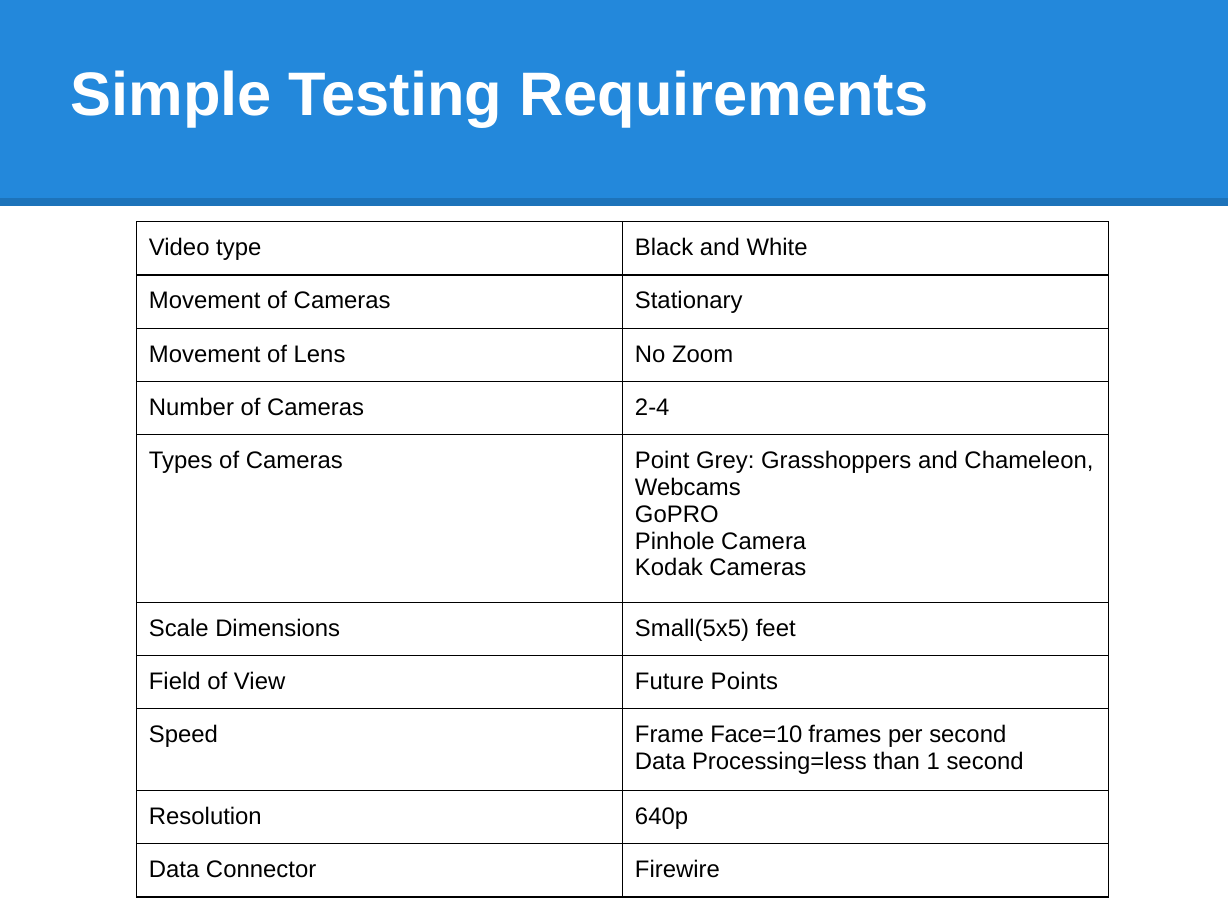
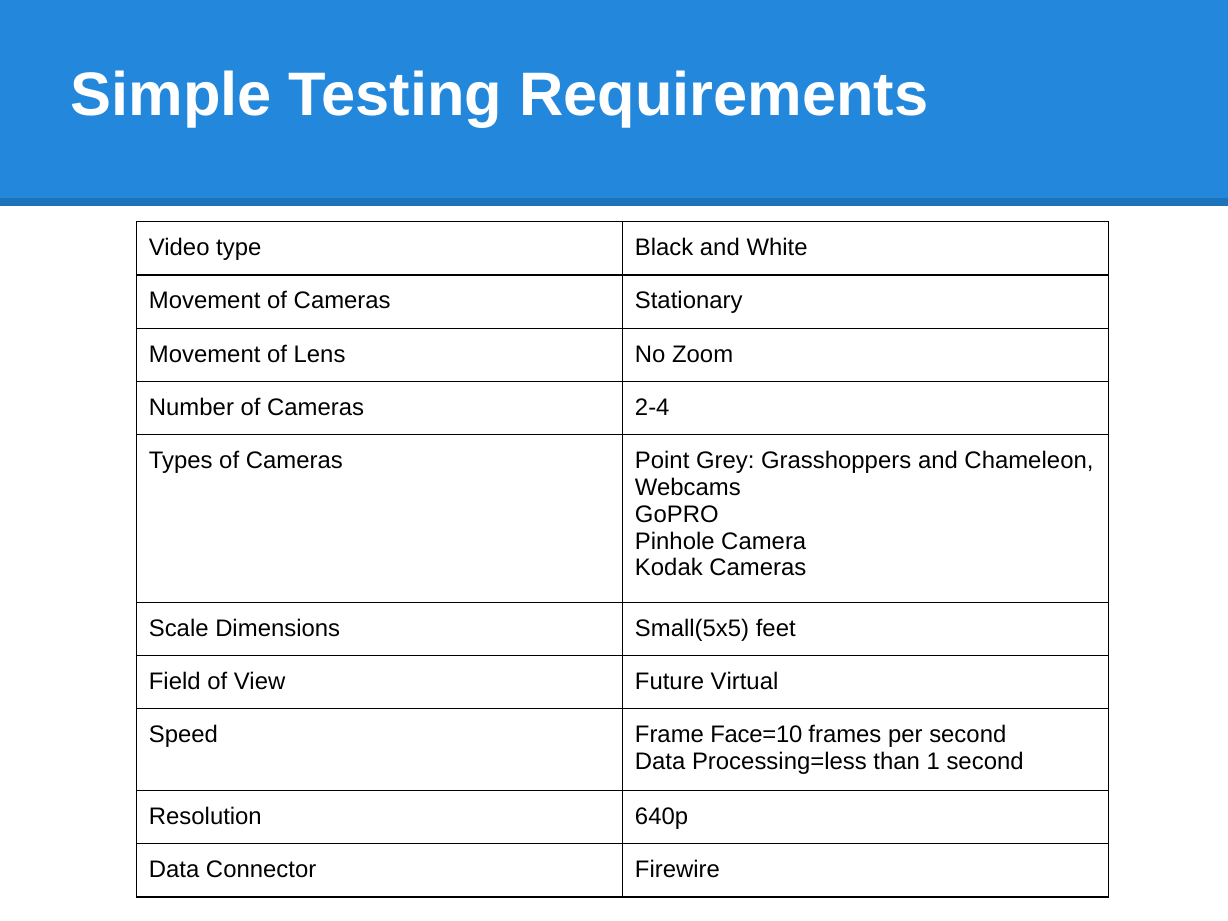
Points: Points -> Virtual (744, 682)
